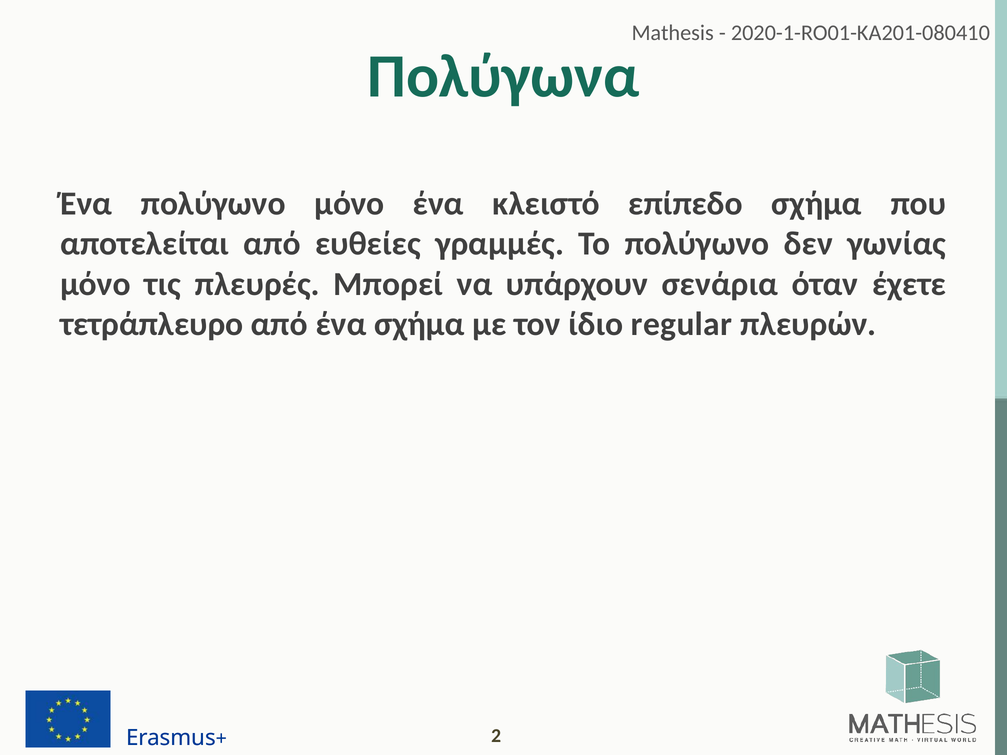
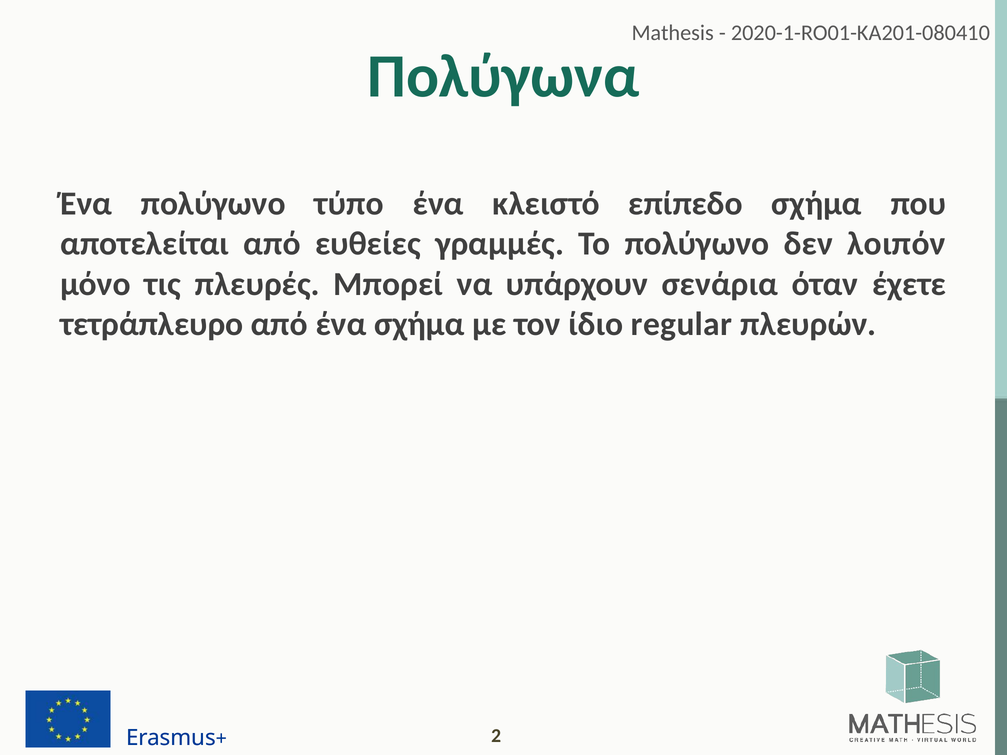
πολύγωνο μόνο: μόνο -> τύπο (349, 204)
γωνίας: γωνίας -> λοιπόν (896, 244)
